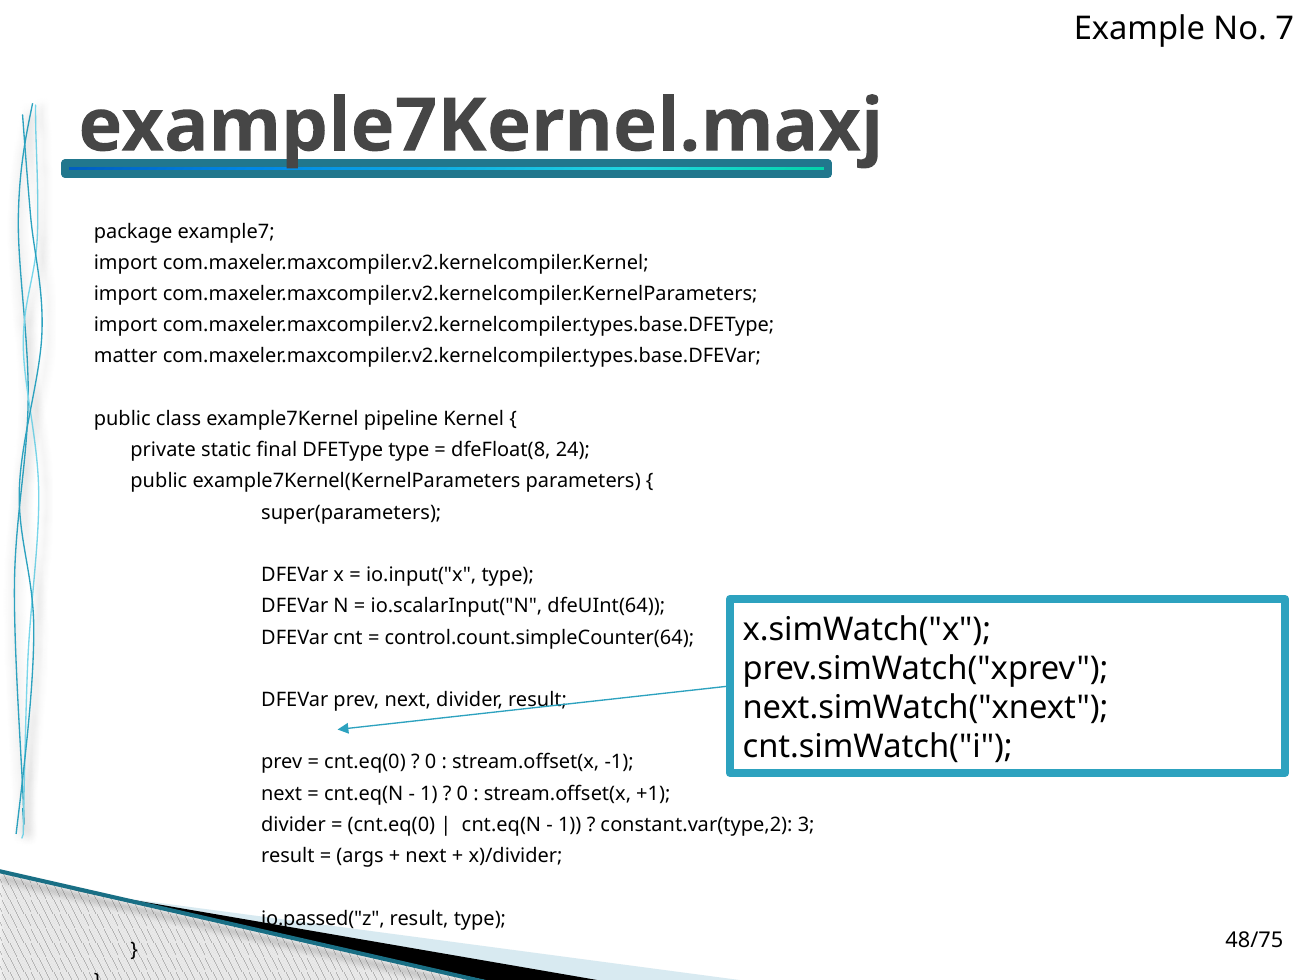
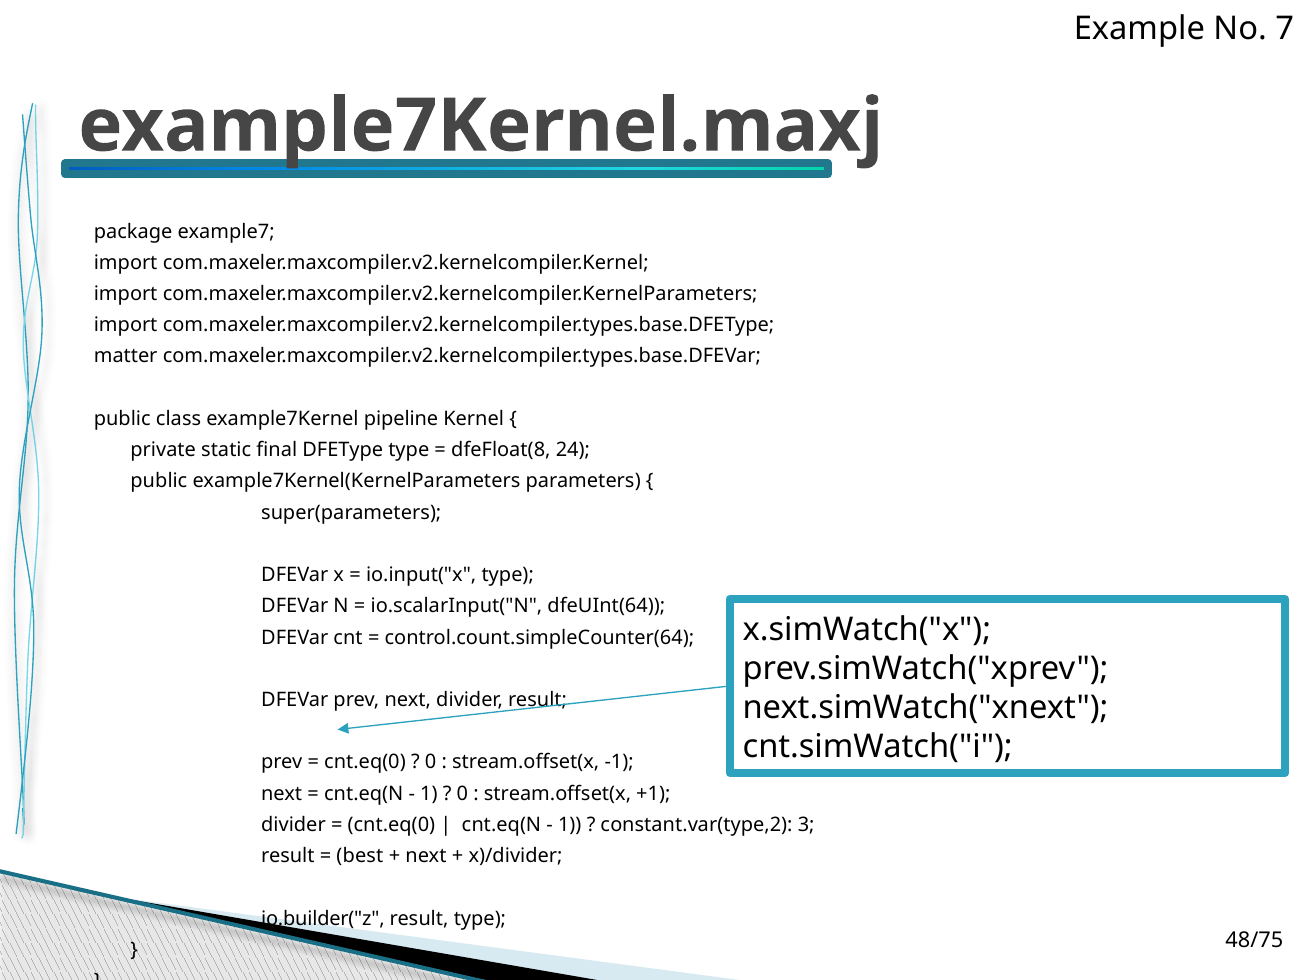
args: args -> best (360, 856)
io.passed("z: io.passed("z -> io.builder("z (323, 919)
